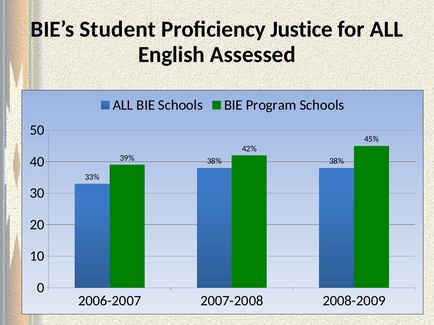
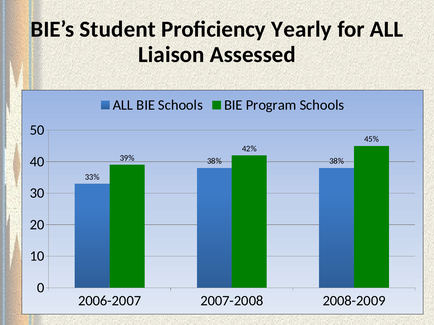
Justice: Justice -> Yearly (301, 29)
English: English -> Liaison (171, 55)
